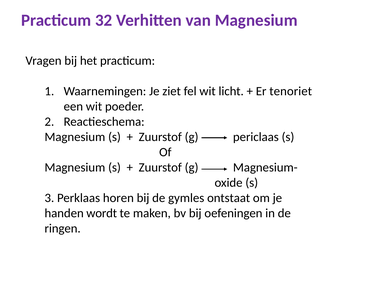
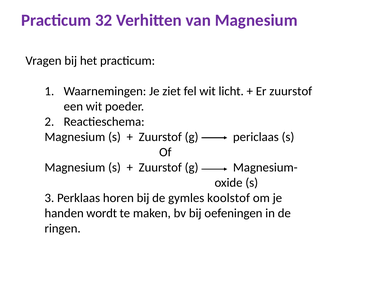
Er tenoriet: tenoriet -> zuurstof (291, 91)
ontstaat: ontstaat -> koolstof (229, 198)
